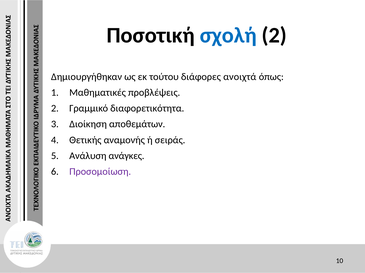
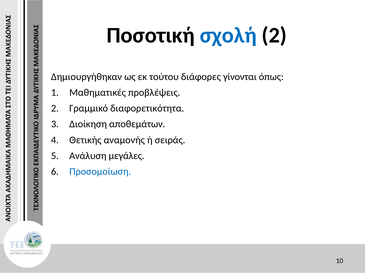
ανοιχτά: ανοιχτά -> γίνονται (240, 77)
ανάγκες: ανάγκες -> μεγάλες (127, 156)
Προσομοίωση colour: purple -> blue (100, 172)
